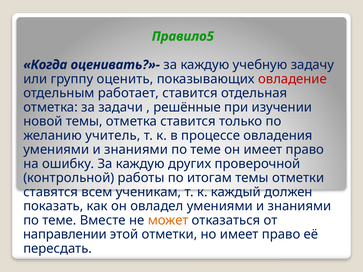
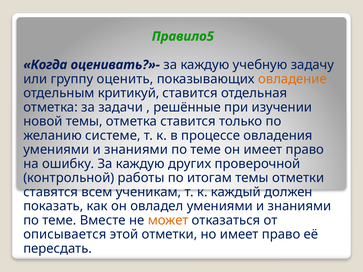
овладение colour: red -> orange (292, 79)
работает: работает -> критикуй (129, 93)
учитель: учитель -> системе (113, 136)
направлении: направлении -> описывается (65, 235)
